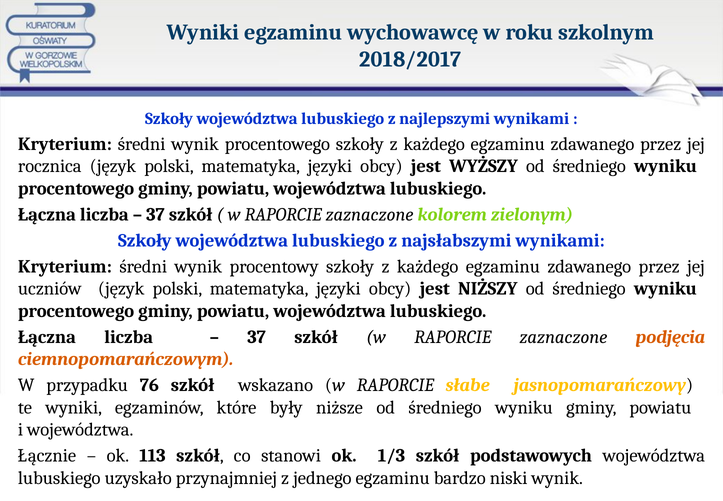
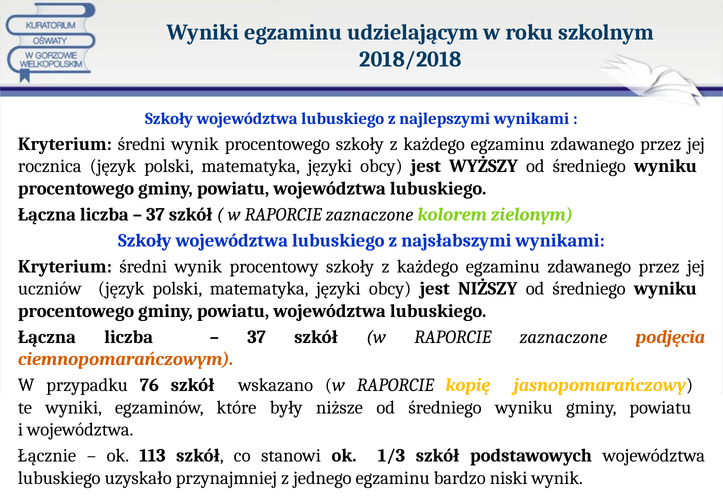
wychowawcę: wychowawcę -> udzielającym (413, 33)
2018/2017: 2018/2017 -> 2018/2018 (410, 59)
słabe: słabe -> kopię (468, 385)
